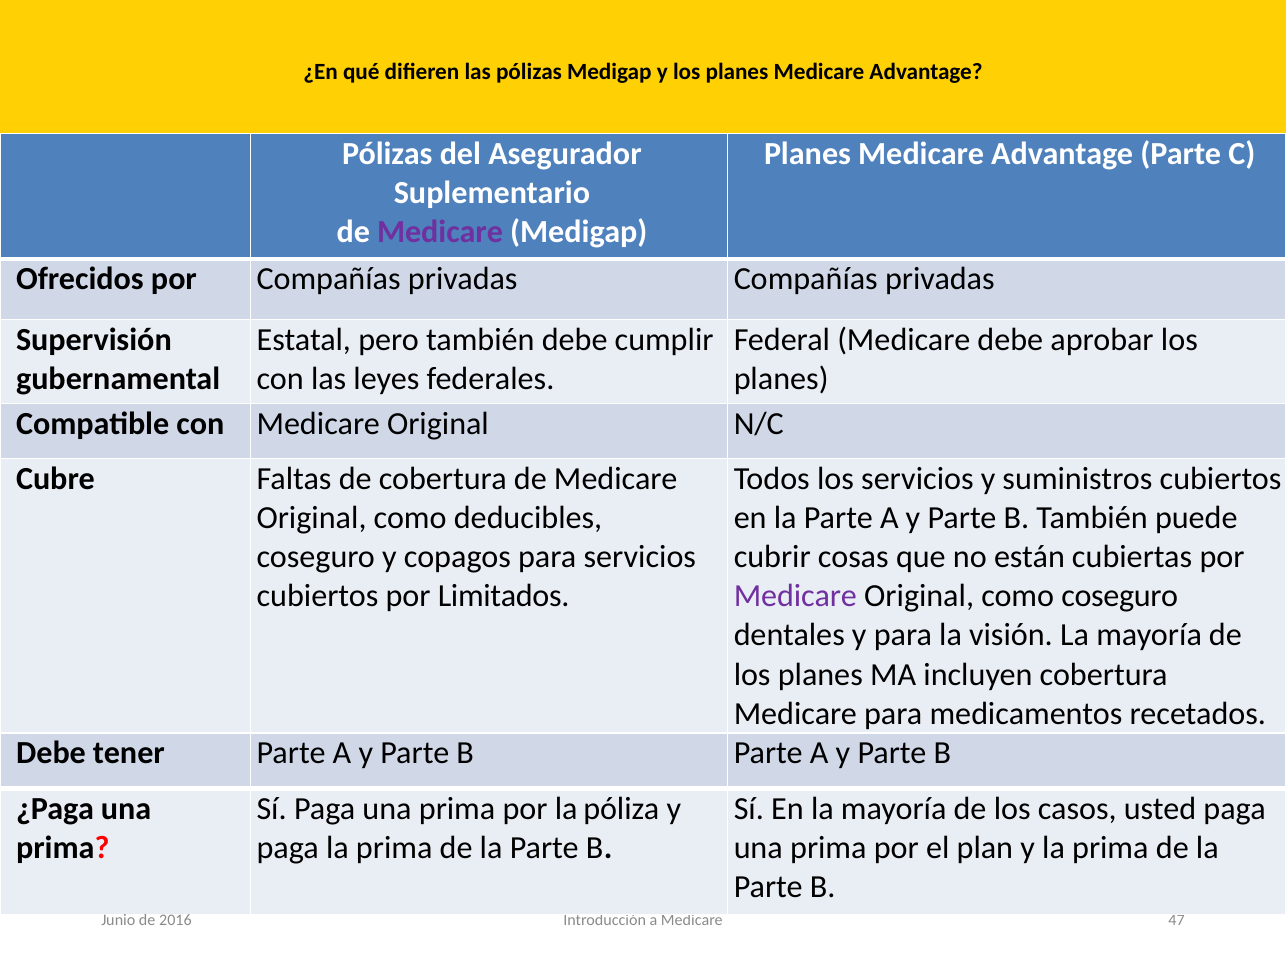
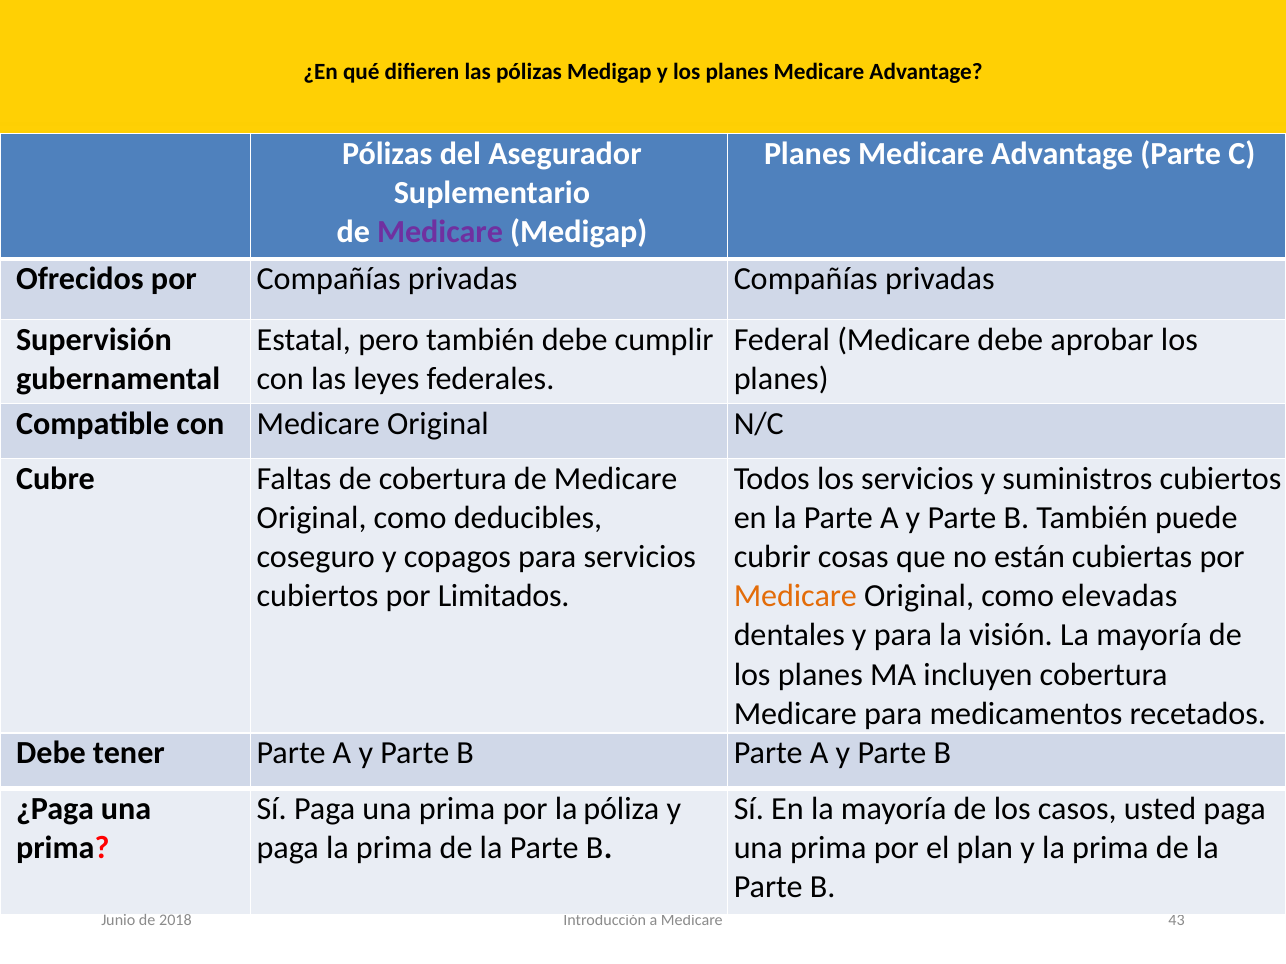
Medicare colour: purple -> orange (795, 596)
como coseguro: coseguro -> elevadas (1119, 596)
47: 47 -> 43 (1177, 921)
2016: 2016 -> 2018 (175, 921)
